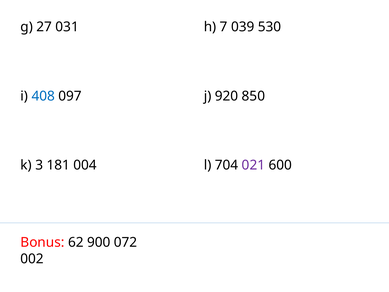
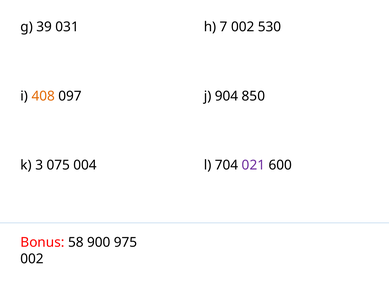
27: 27 -> 39 (44, 27)
7 039: 039 -> 002 (243, 27)
408 colour: blue -> orange (43, 96)
920: 920 -> 904 (227, 96)
181: 181 -> 075 (58, 165)
62: 62 -> 58 (76, 242)
072: 072 -> 975 (126, 242)
